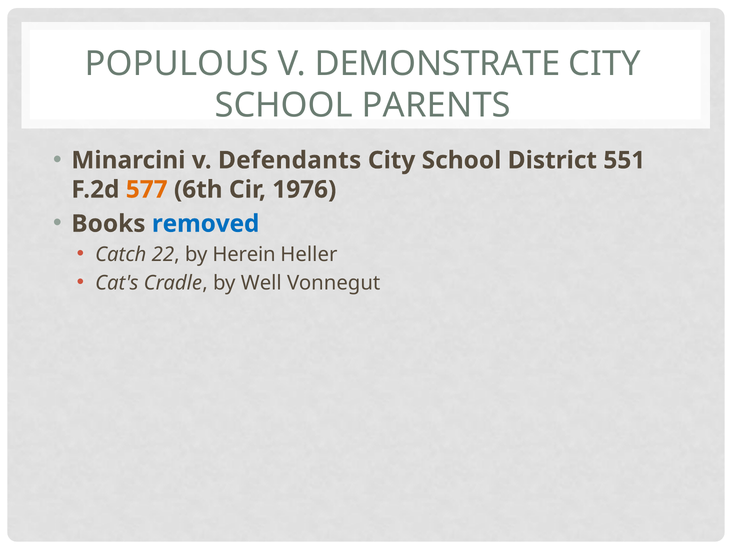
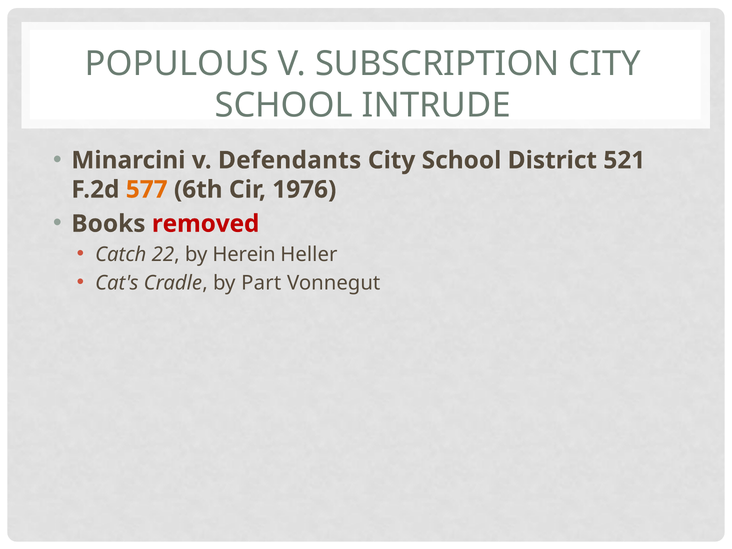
DEMONSTRATE: DEMONSTRATE -> SUBSCRIPTION (437, 64)
PARENTS: PARENTS -> INTRUDE (436, 105)
551: 551 -> 521 (624, 160)
removed colour: blue -> red (206, 224)
Well: Well -> Part (261, 283)
